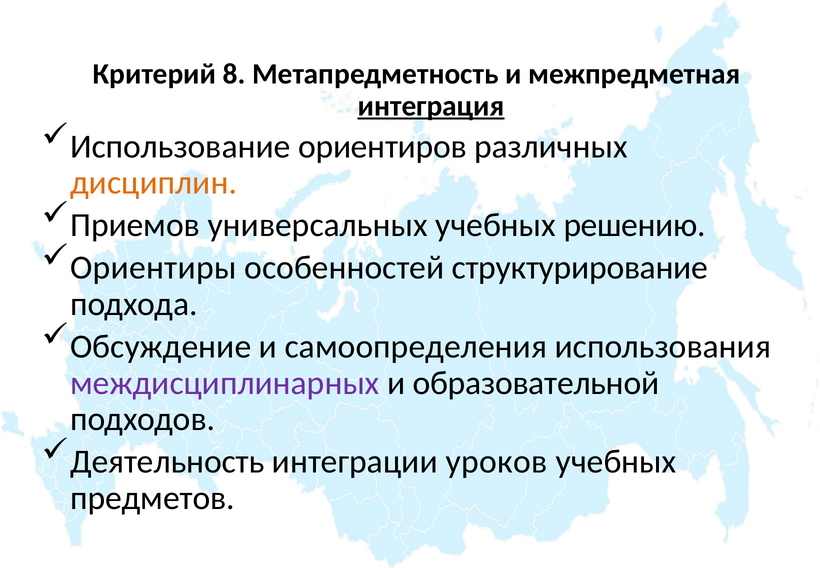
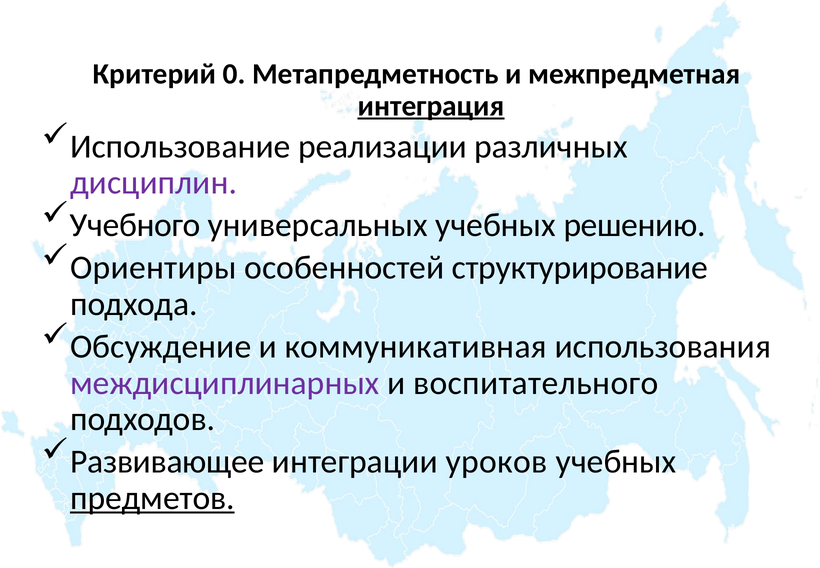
8: 8 -> 0 (234, 74)
ориентиров: ориентиров -> реализации (382, 146)
дисциплин colour: orange -> purple (154, 183)
Приемов: Приемов -> Учебного (135, 225)
самоопределения: самоопределения -> коммуникативная (416, 346)
образовательной: образовательной -> воспитательного (536, 383)
Деятельность: Деятельность -> Развивающее (167, 461)
предметов underline: none -> present (152, 498)
